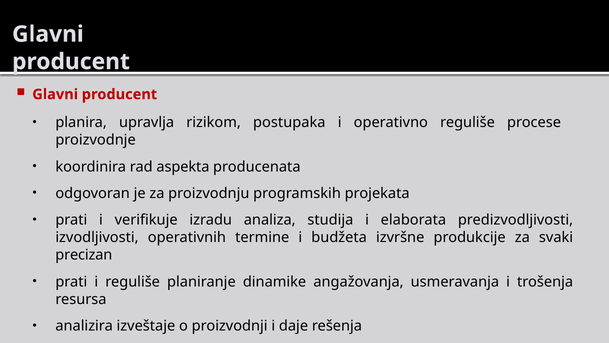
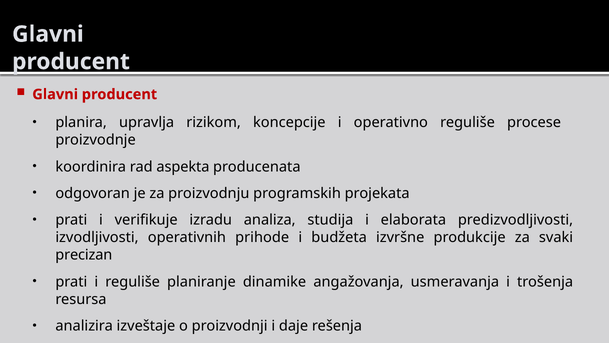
postupaka: postupaka -> koncepcije (289, 122)
termine: termine -> prihode (262, 237)
